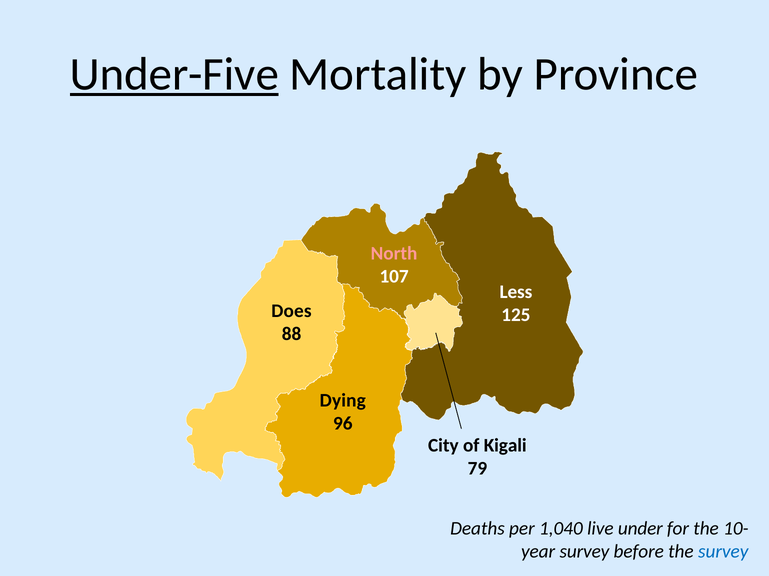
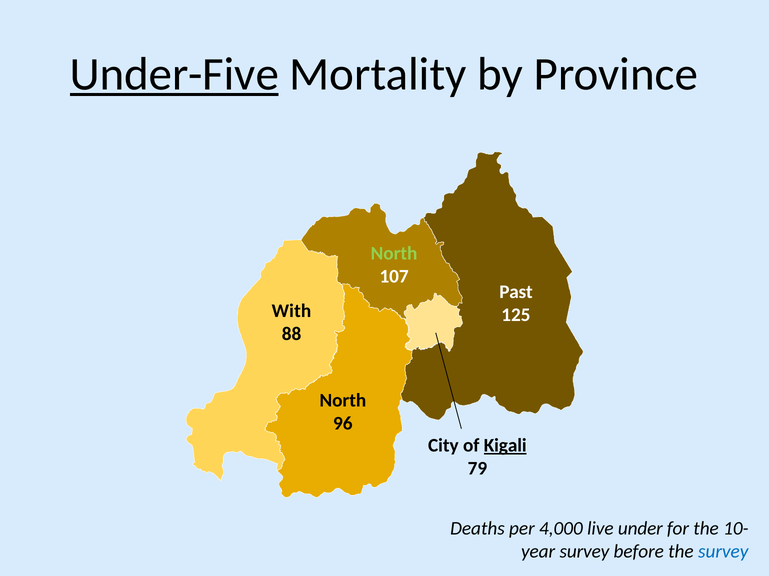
North colour: pink -> light green (394, 254)
Less: Less -> Past (516, 292)
Does: Does -> With (291, 311)
Dying: Dying -> North (343, 401)
Kigali underline: none -> present (505, 446)
1,040: 1,040 -> 4,000 (561, 529)
